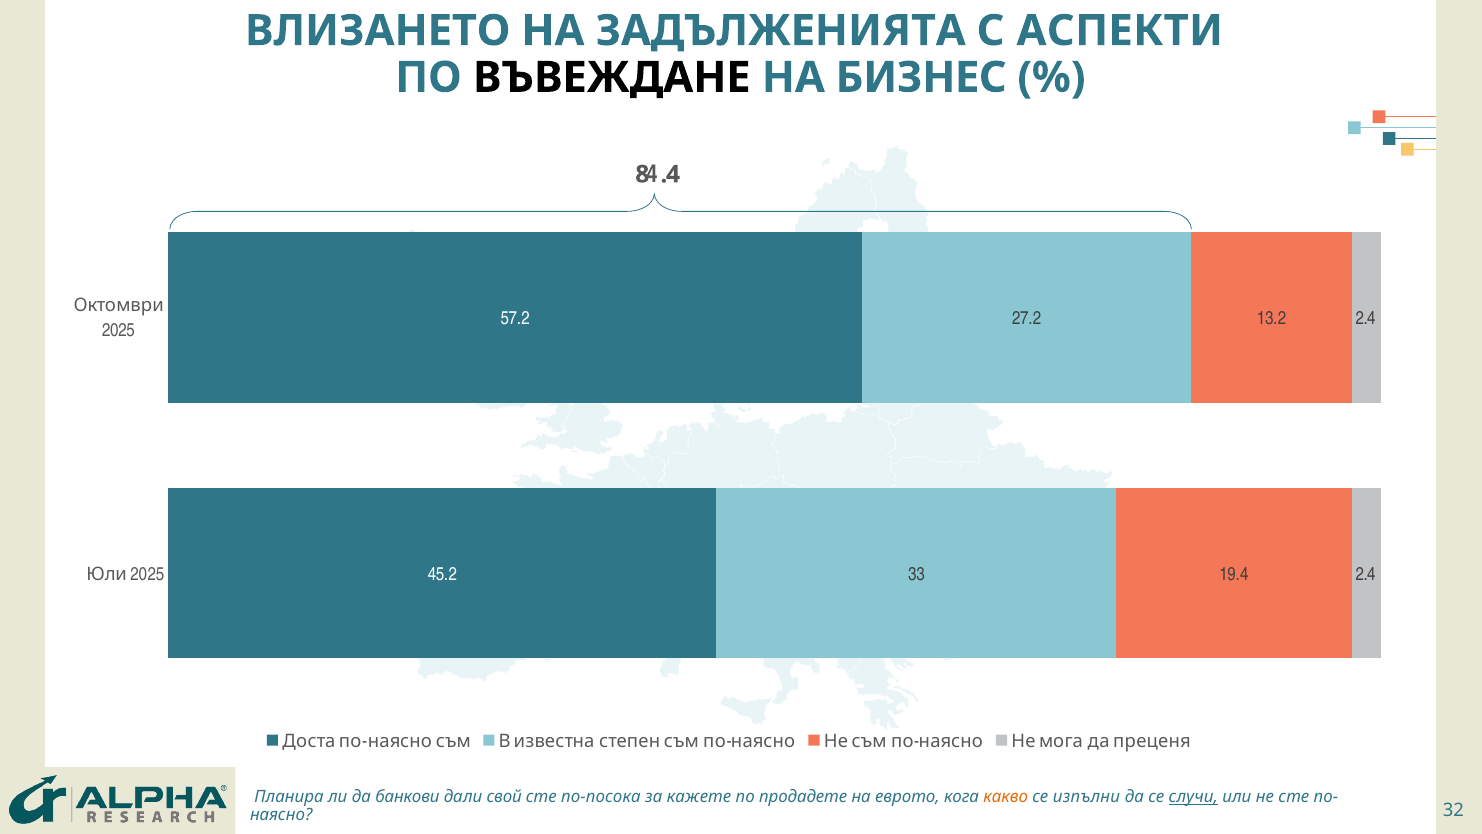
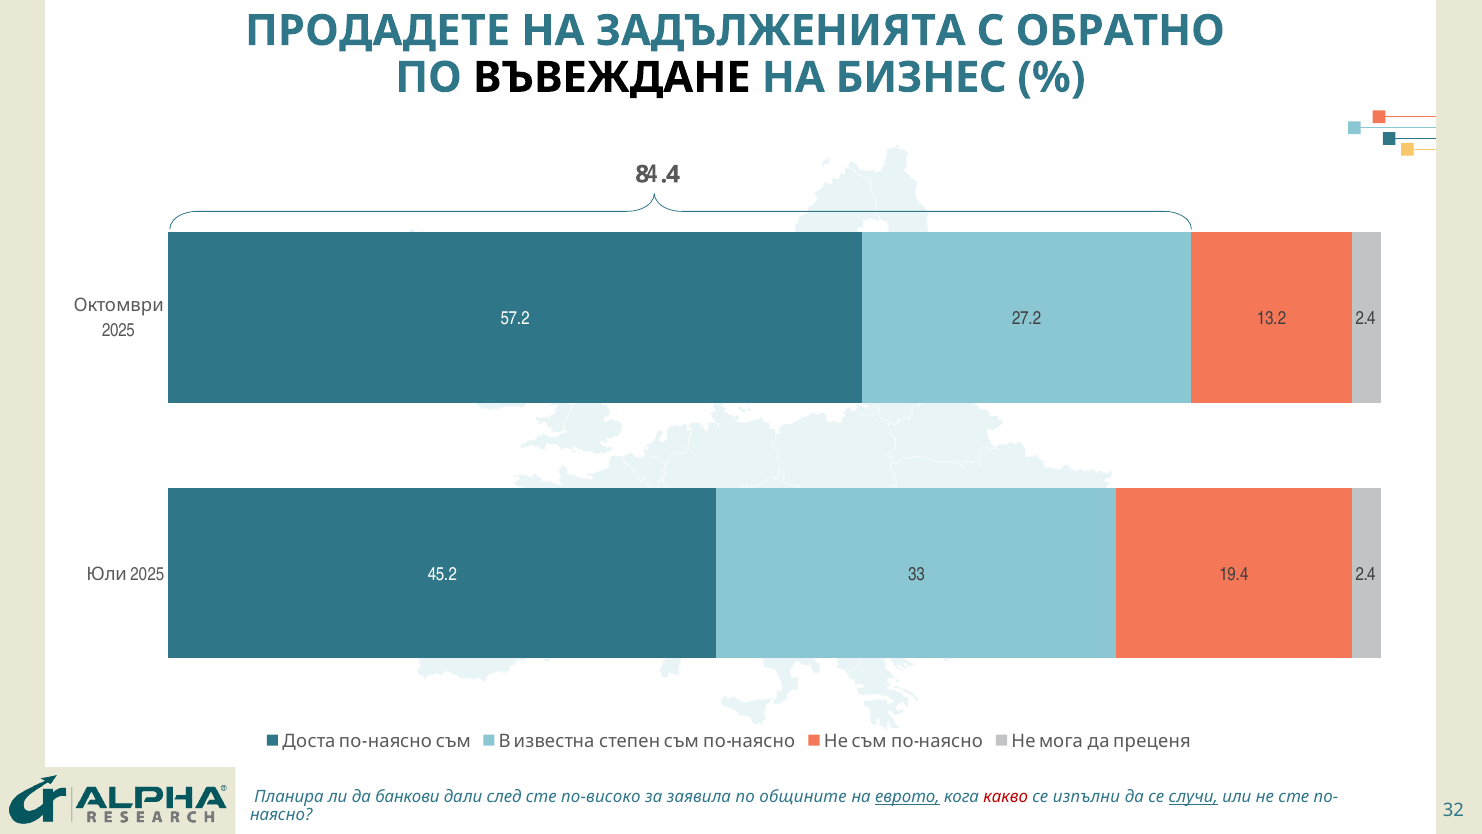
ВЛИЗАНЕТО: ВЛИЗАНЕТО -> ПРОДАДЕТЕ (378, 31)
АСПЕКТИ: АСПЕКТИ -> ОБРАТНО (1120, 31)
свой: свой -> след (504, 797)
по-посока: по-посока -> по-високо (601, 797)
кажете: кажете -> заявила (699, 797)
продадете: продадете -> общините (803, 797)
еврото underline: none -> present (907, 797)
какво colour: orange -> red (1006, 797)
